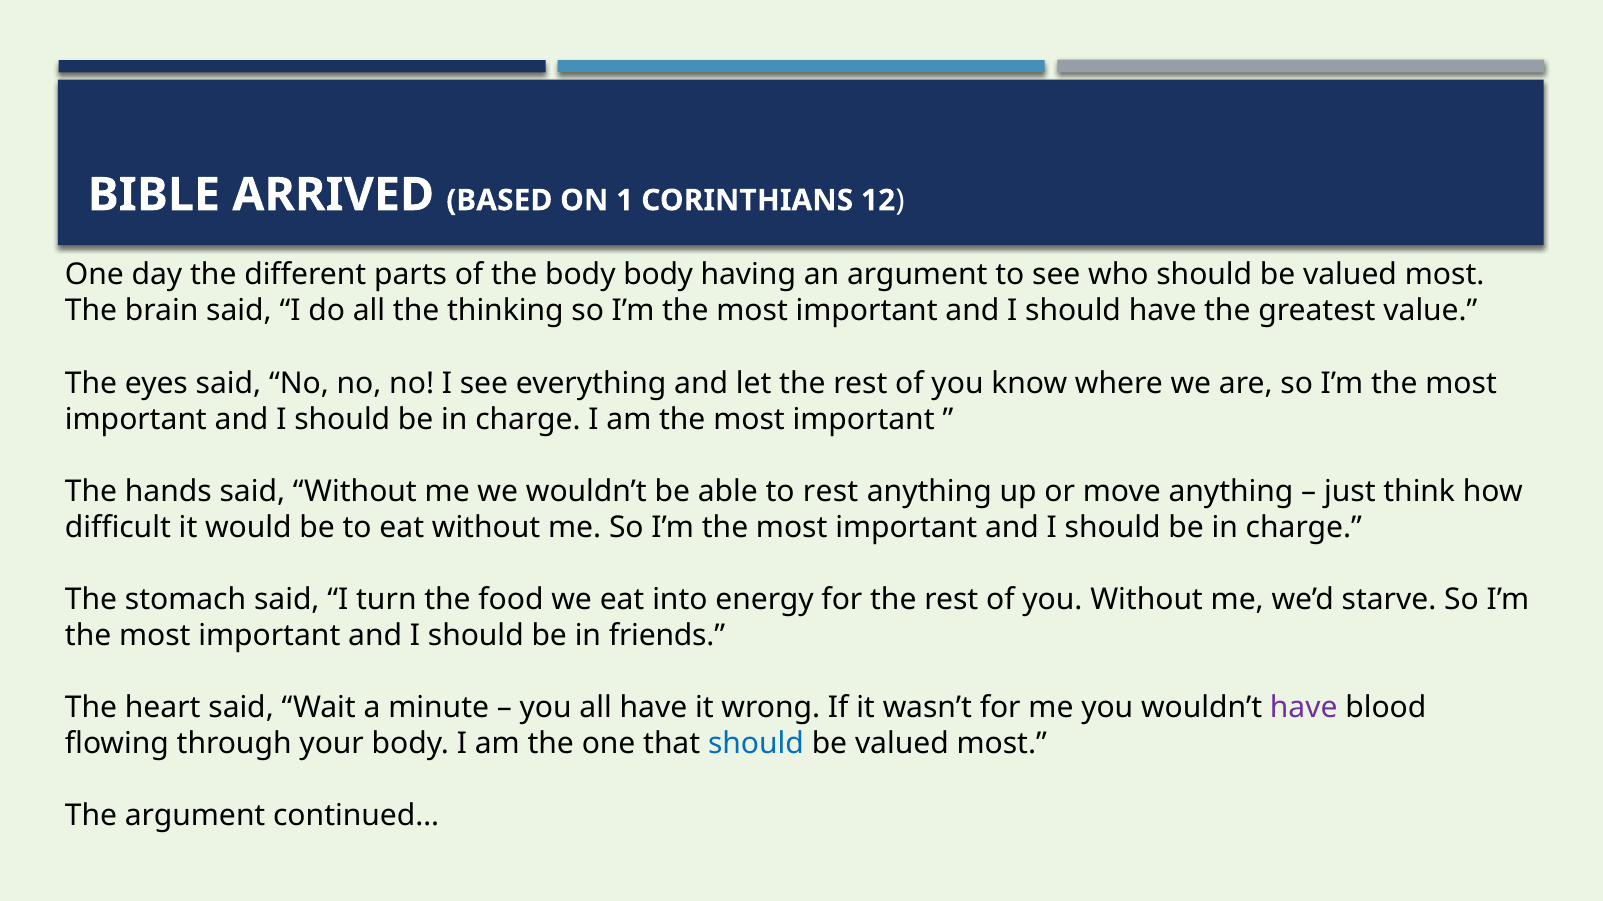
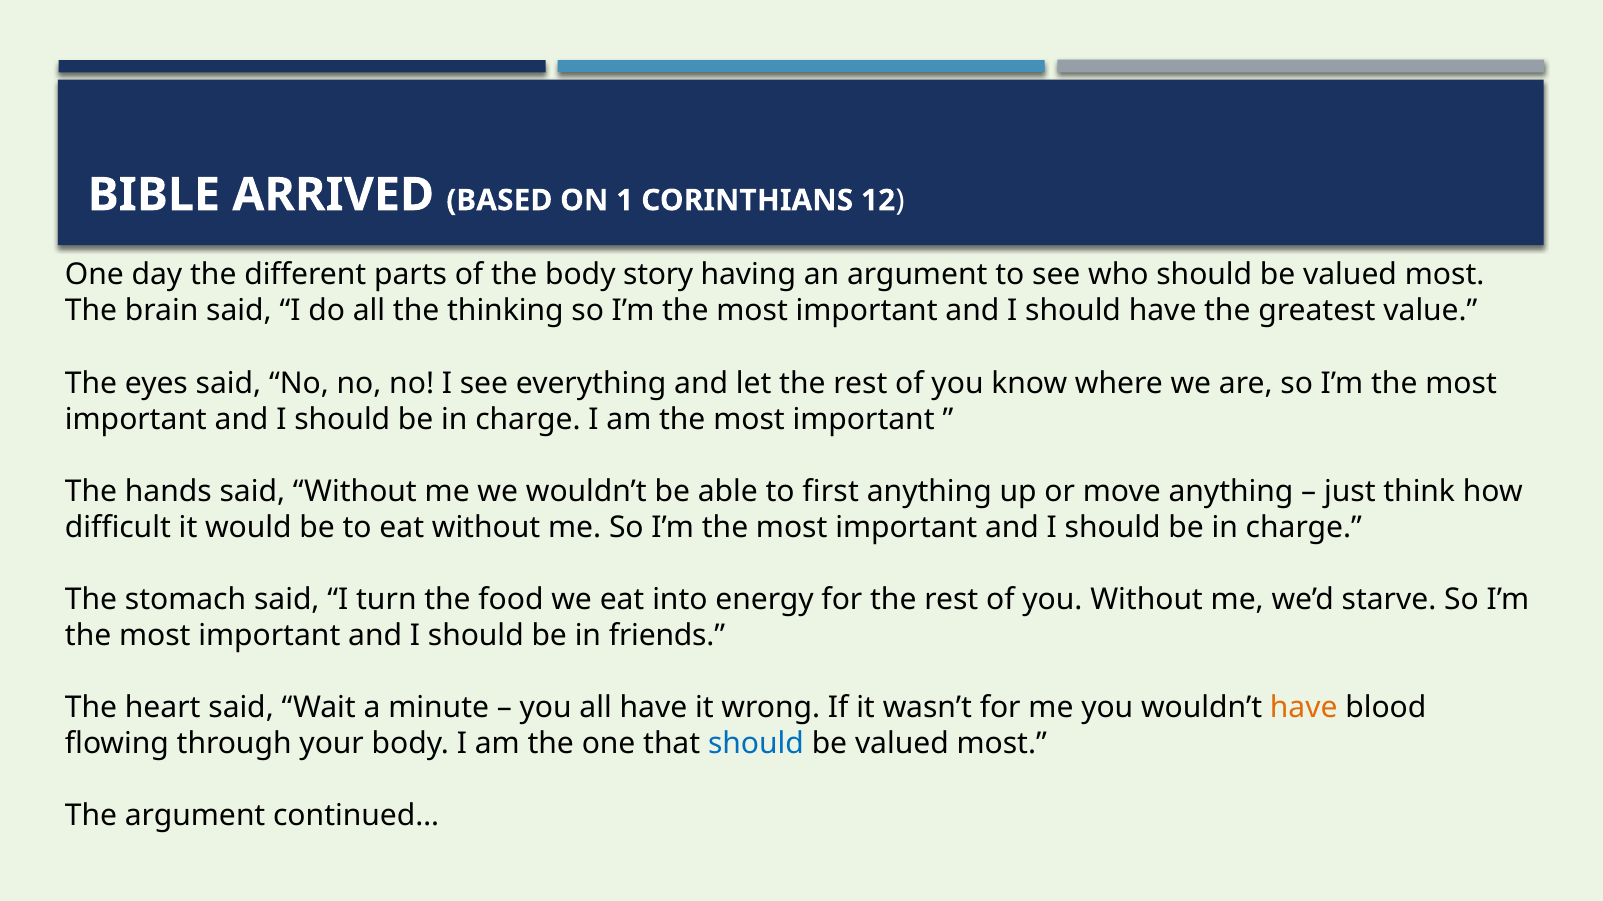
body body: body -> story (658, 275)
to rest: rest -> first (831, 492)
have colour: purple -> orange (1304, 708)
